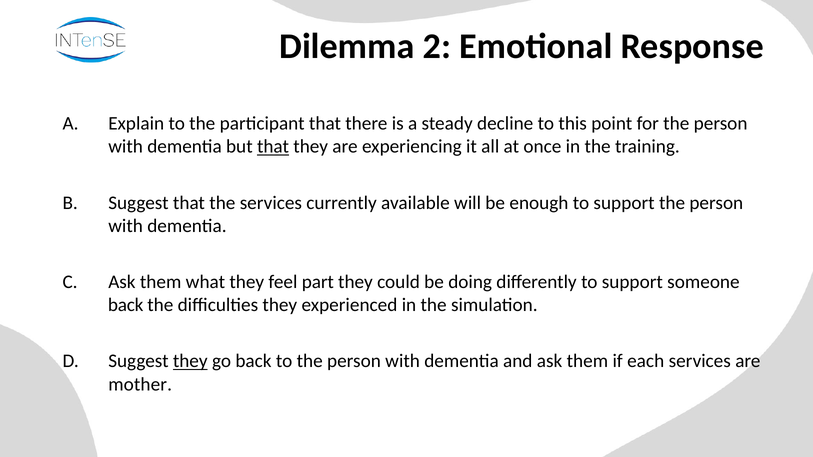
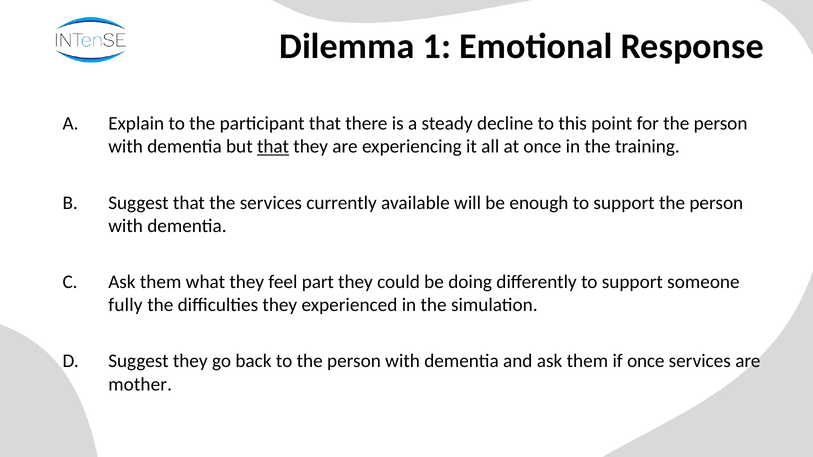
2: 2 -> 1 (437, 47)
back: back -> fully (125, 305)
they underline: present -> none (190, 361)
if each: each -> once (646, 361)
